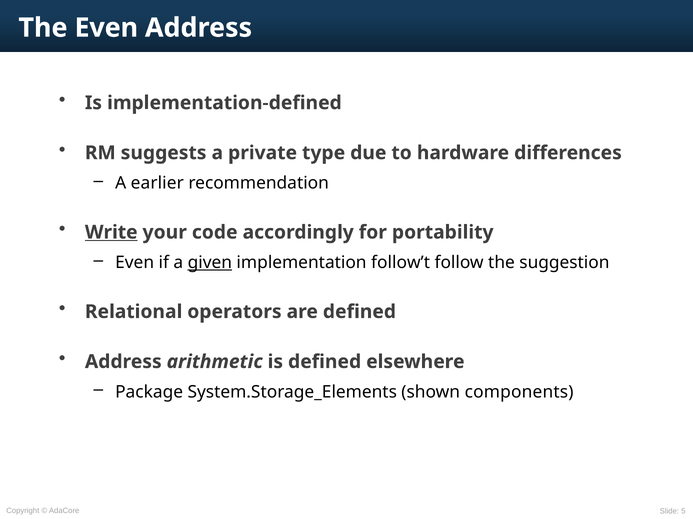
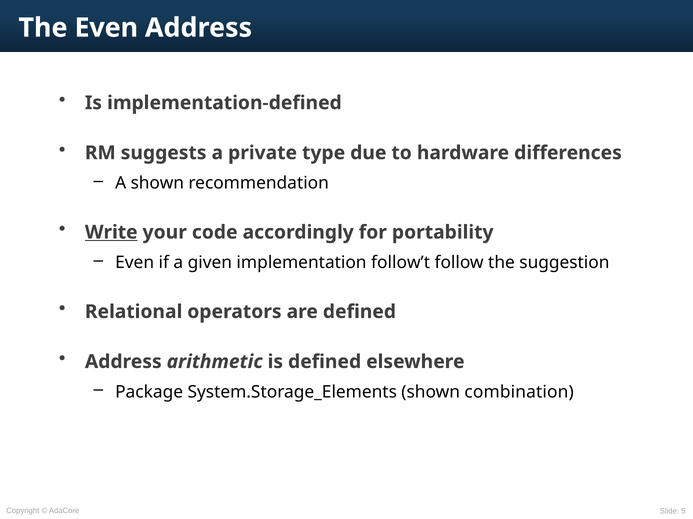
A earlier: earlier -> shown (157, 184)
given underline: present -> none (210, 263)
components: components -> combination (519, 393)
